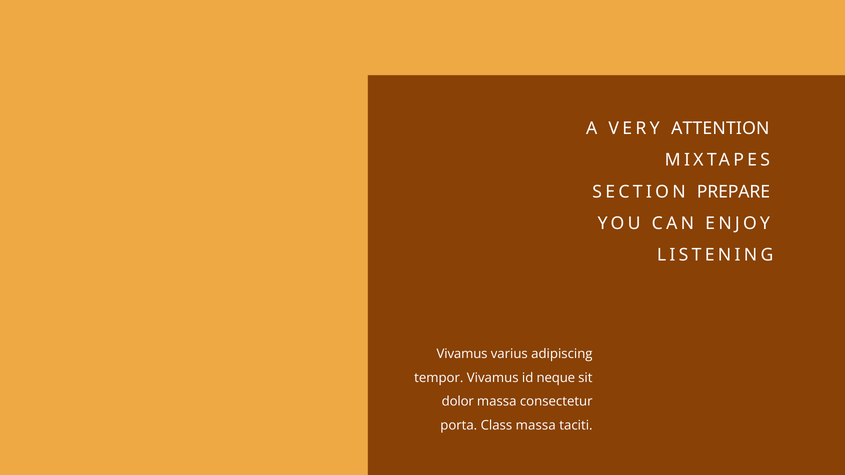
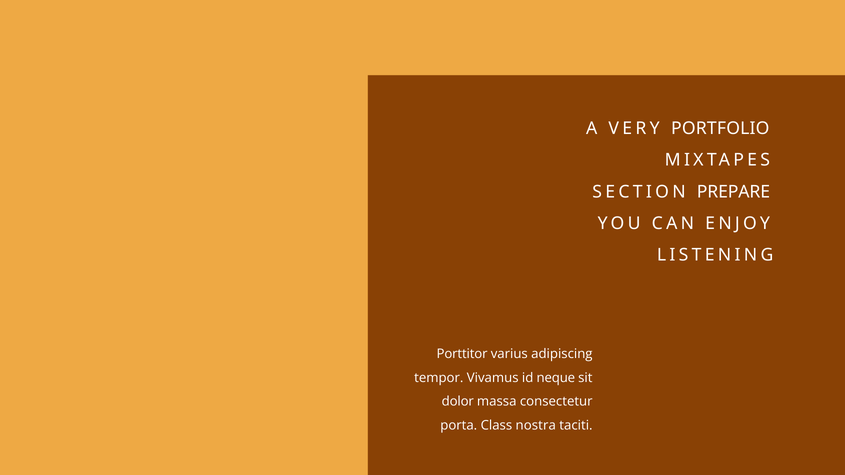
ATTENTION: ATTENTION -> PORTFOLIO (720, 129)
Vivamus: Vivamus -> Porttitor (462, 354)
Class massa: massa -> nostra (536, 426)
